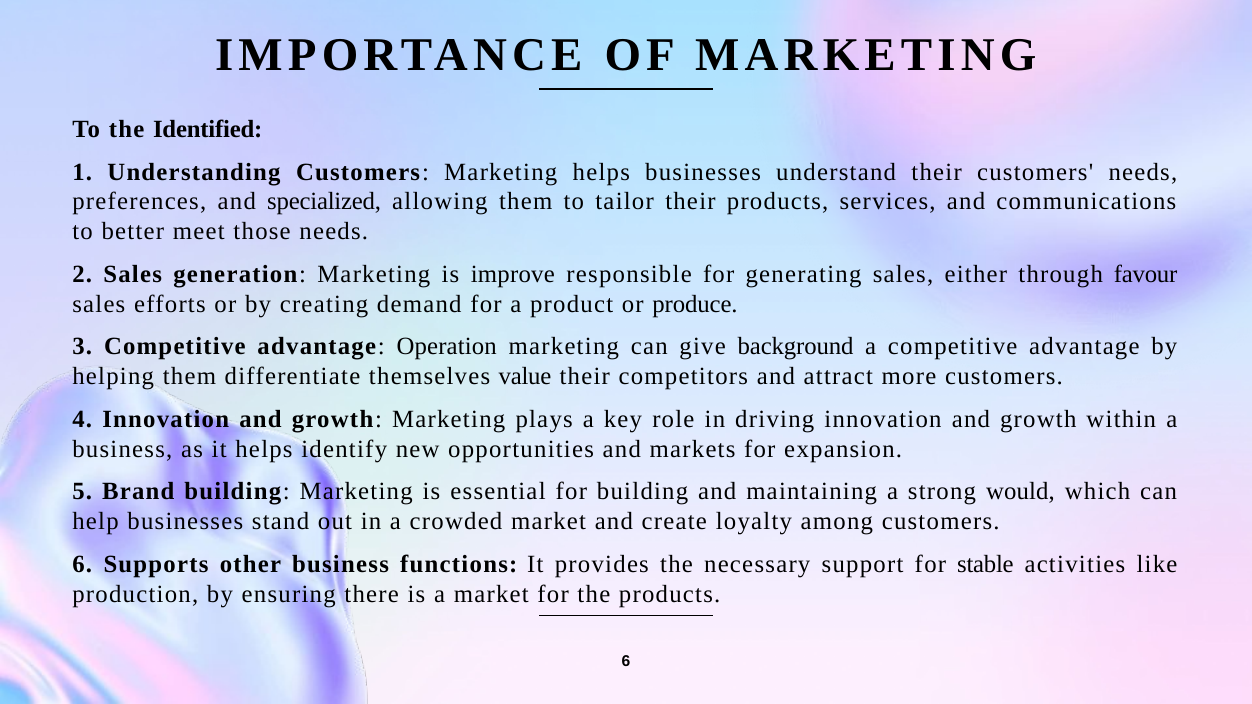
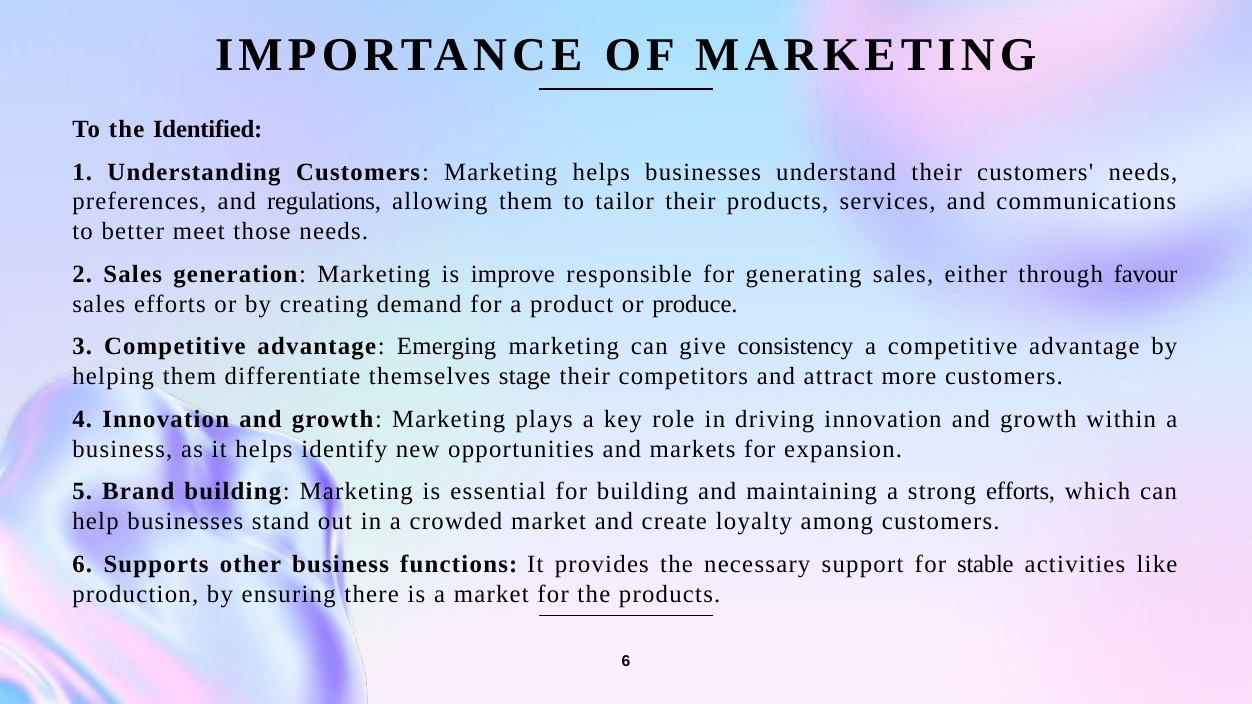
specialized: specialized -> regulations (324, 202)
Operation: Operation -> Emerging (447, 347)
background: background -> consistency (796, 347)
value: value -> stage (525, 377)
strong would: would -> efforts (1021, 492)
